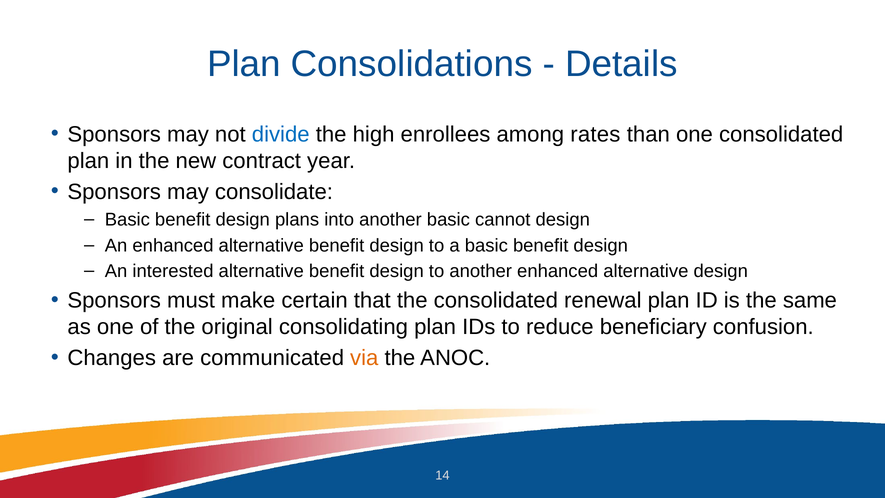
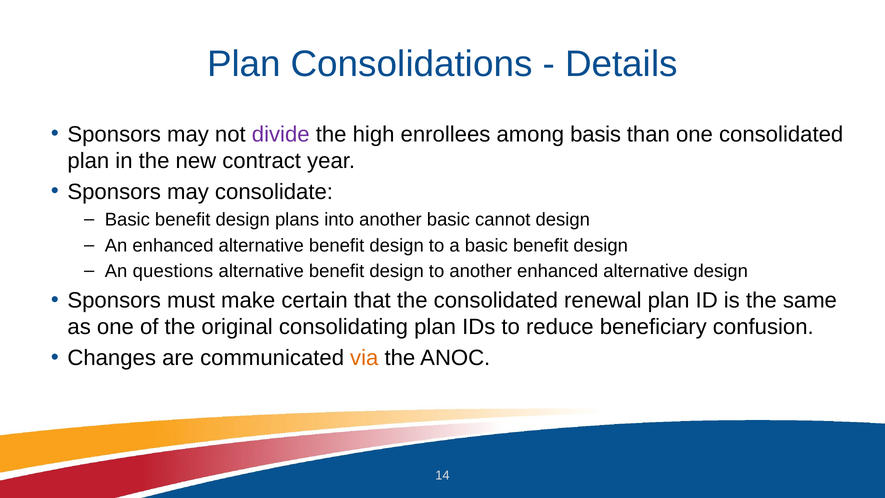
divide colour: blue -> purple (281, 134)
rates: rates -> basis (596, 134)
interested: interested -> questions (173, 271)
